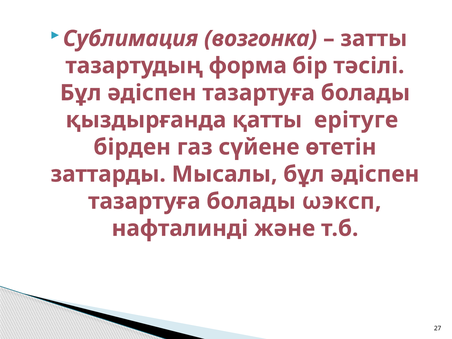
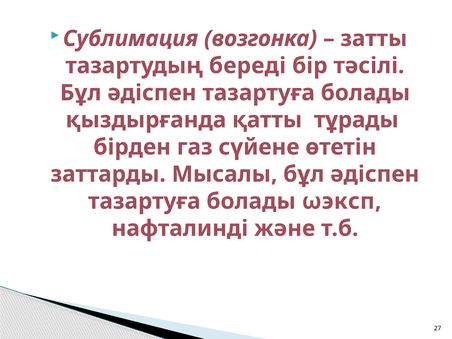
форма: форма -> береді (248, 66)
ерітуге: ерітуге -> тұрады (356, 120)
